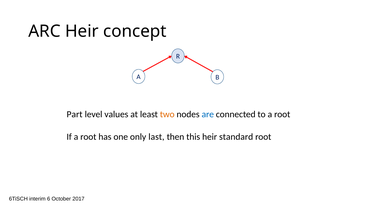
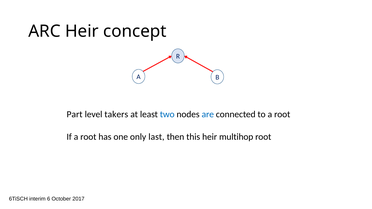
values: values -> takers (116, 115)
two colour: orange -> blue (167, 115)
standard: standard -> multihop (236, 137)
